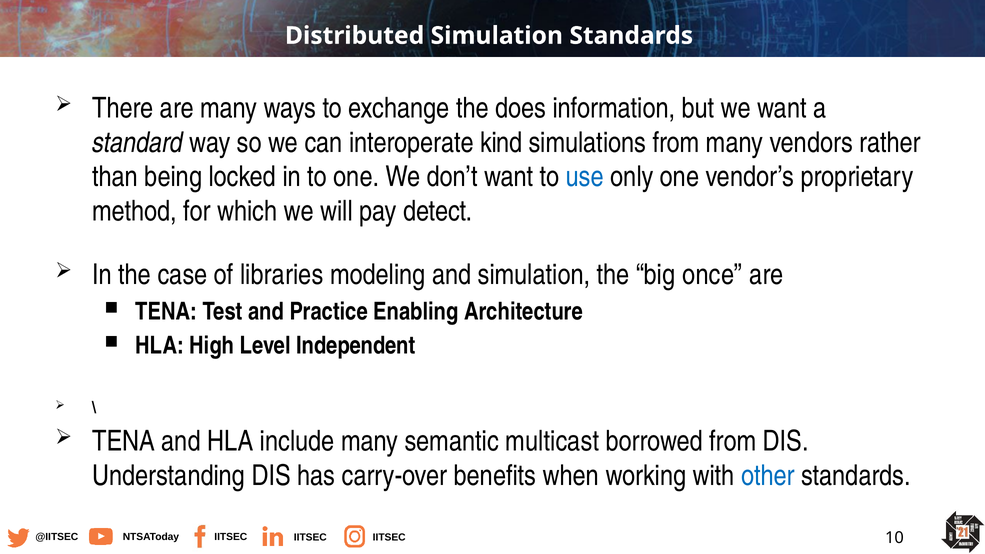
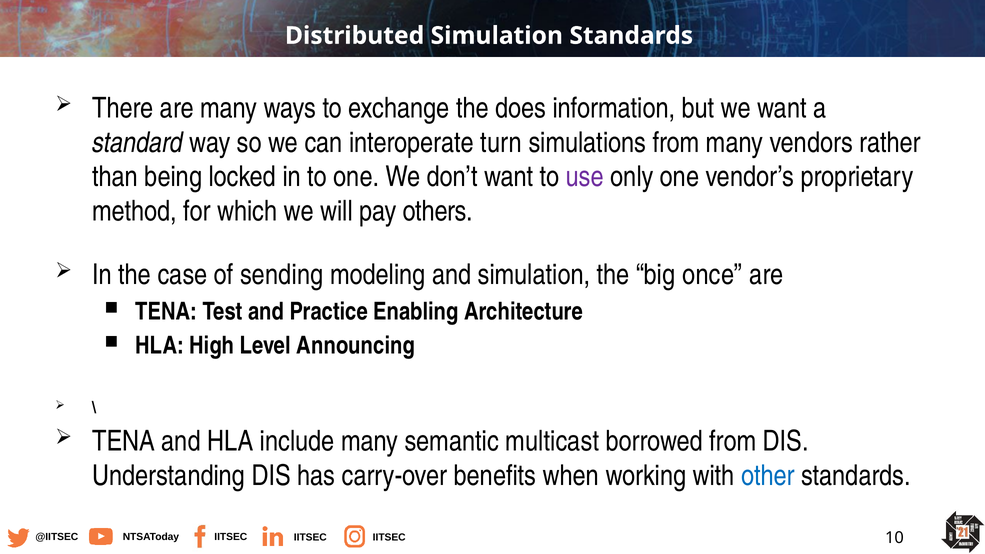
kind: kind -> turn (501, 143)
use colour: blue -> purple (585, 177)
detect: detect -> others (438, 212)
libraries: libraries -> sending (282, 275)
Independent: Independent -> Announcing (356, 346)
